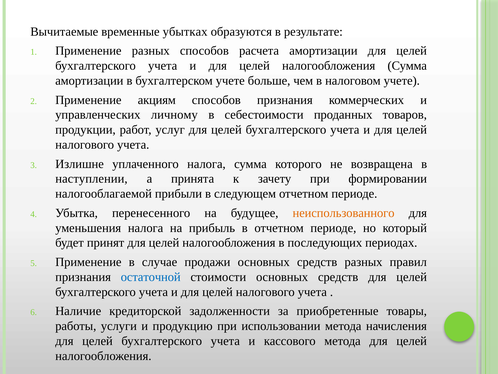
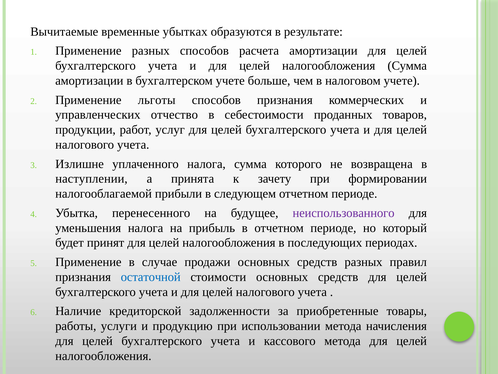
акциям: акциям -> льготы (157, 100)
личному: личному -> отчество (174, 115)
неиспользованного colour: orange -> purple (344, 213)
